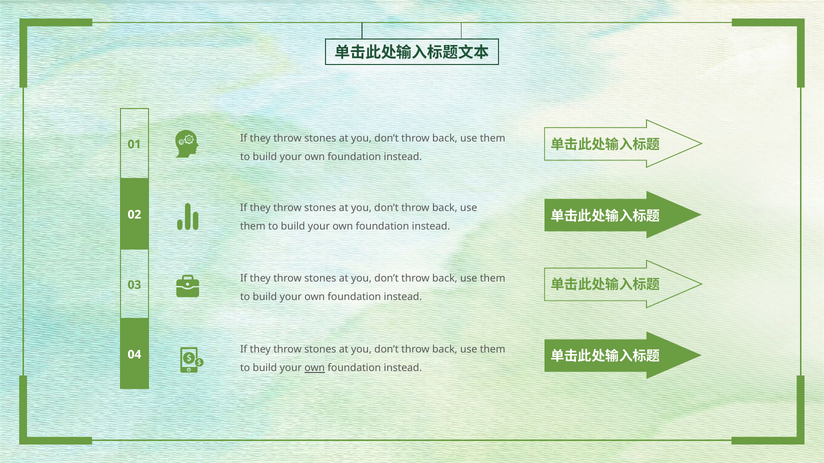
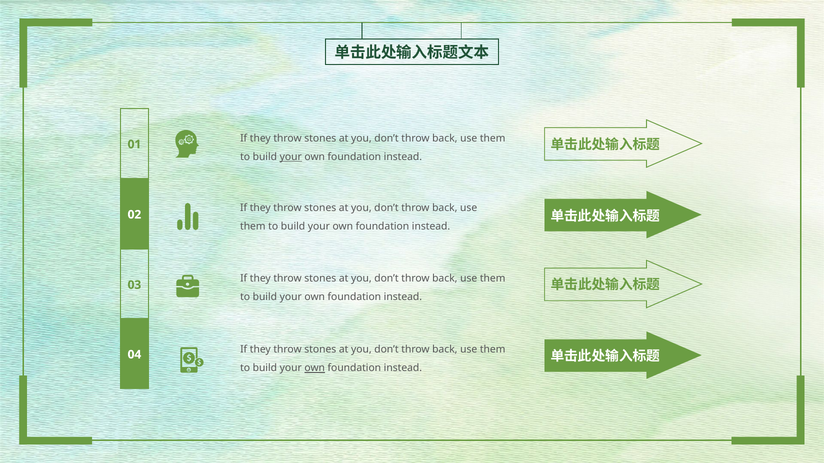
your underline: none -> present (291, 157)
